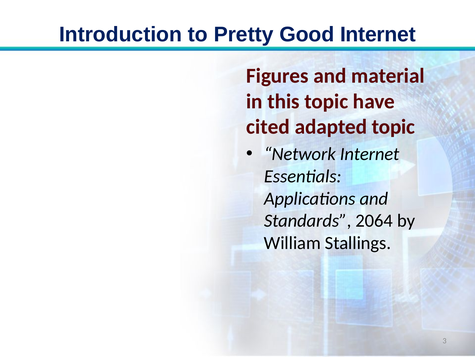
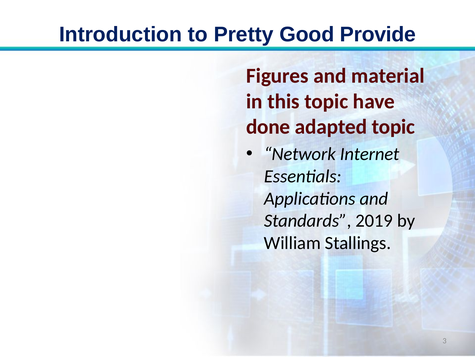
Good Internet: Internet -> Provide (378, 34)
cited: cited -> done (268, 127)
2064: 2064 -> 2019 (374, 220)
